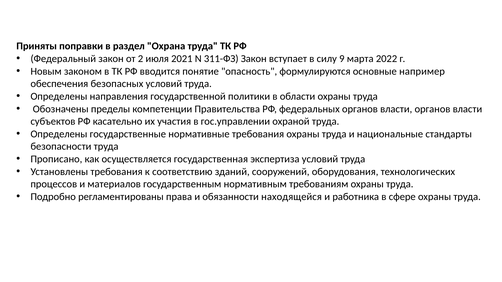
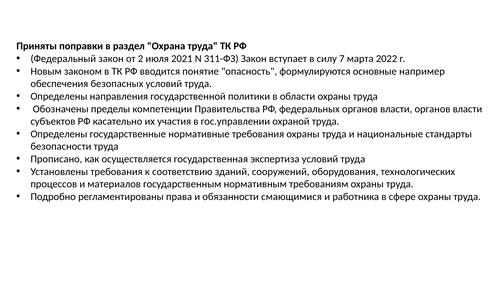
9: 9 -> 7 (342, 59)
находящейся: находящейся -> смающимися (292, 197)
